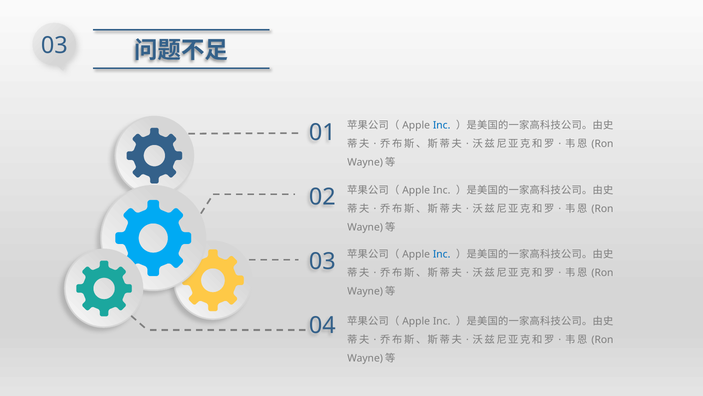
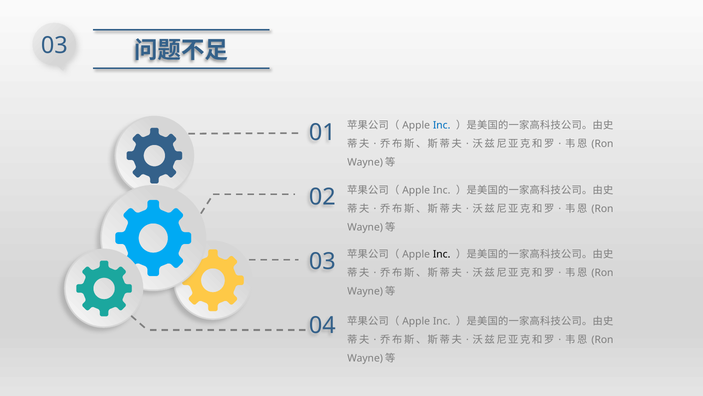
Inc colour: blue -> black (442, 254)
